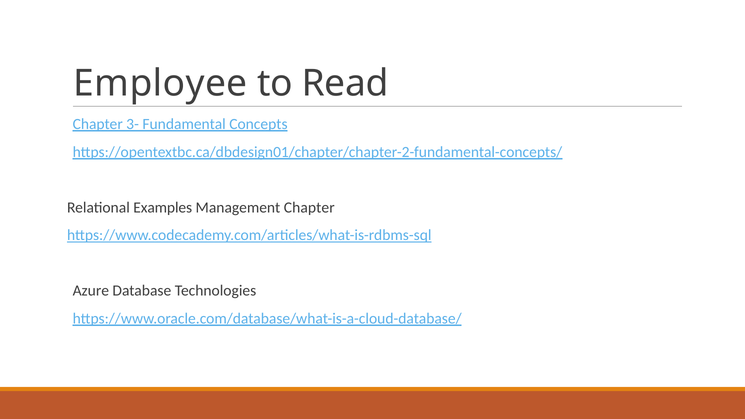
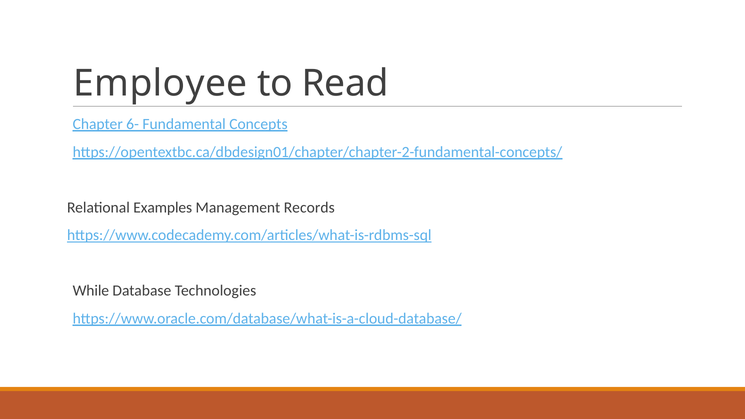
3-: 3- -> 6- (133, 124)
Management Chapter: Chapter -> Records (309, 207)
Azure: Azure -> While (91, 291)
